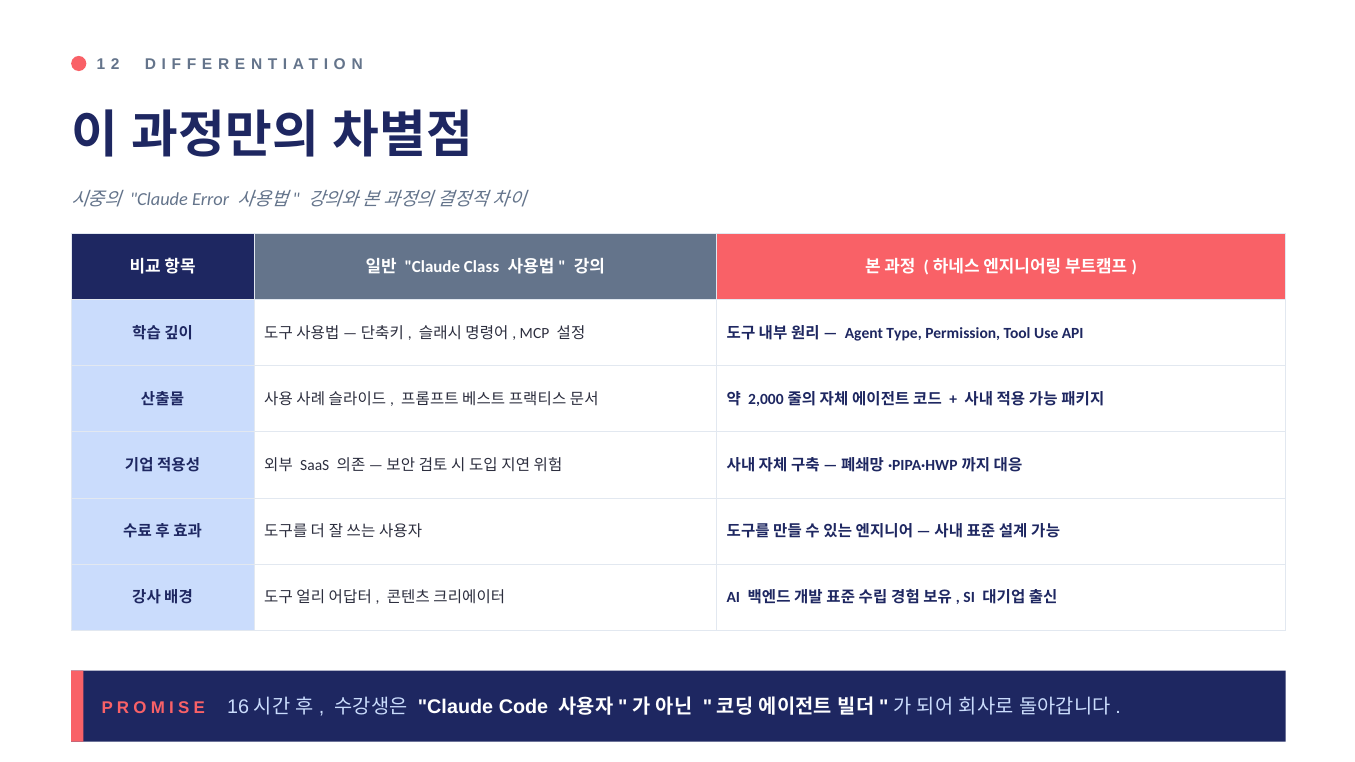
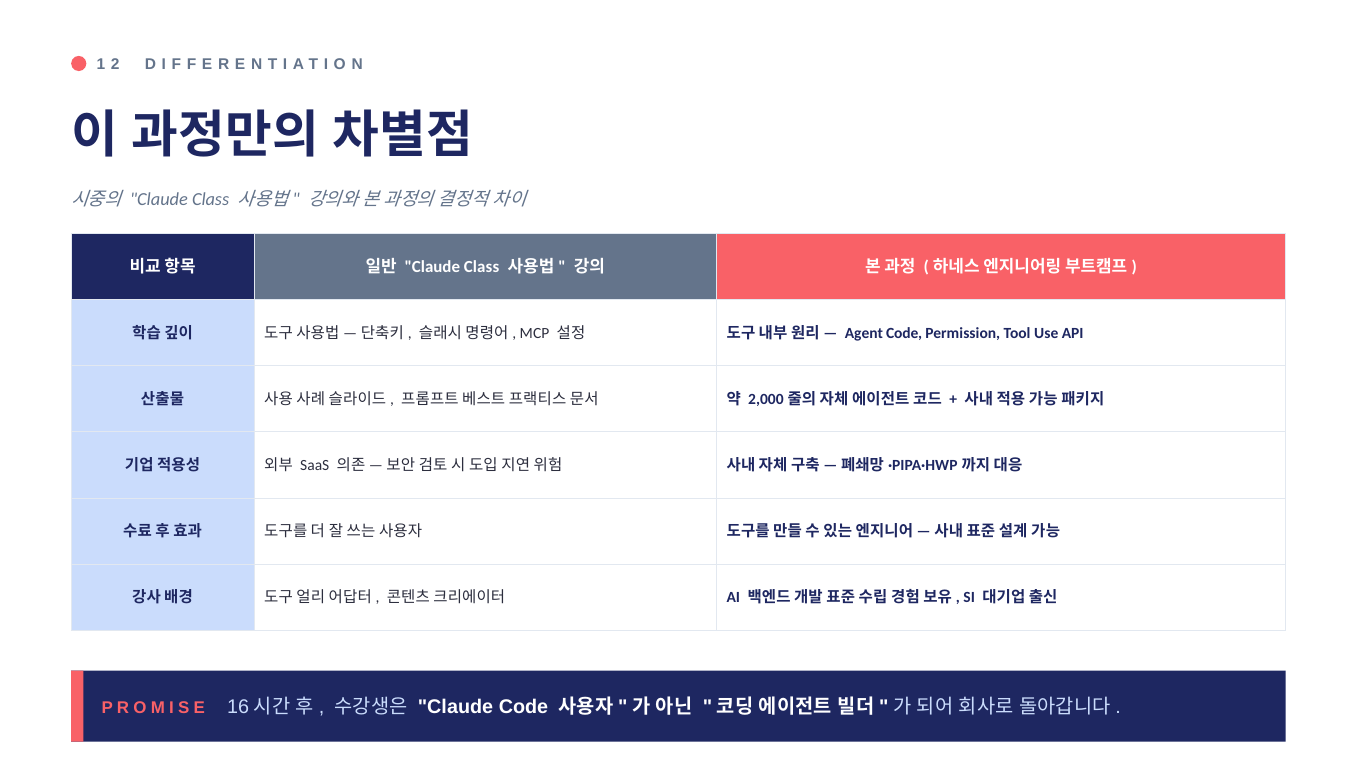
Error: Error -> Class (211, 199)
Agent Type: Type -> Code (904, 333)
